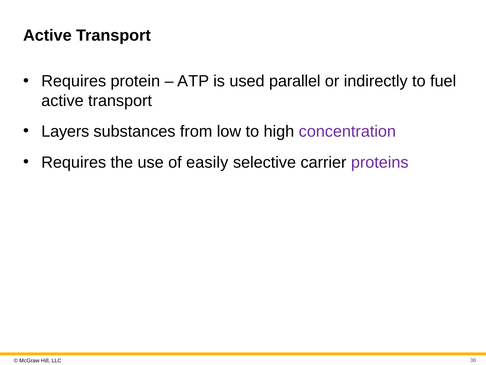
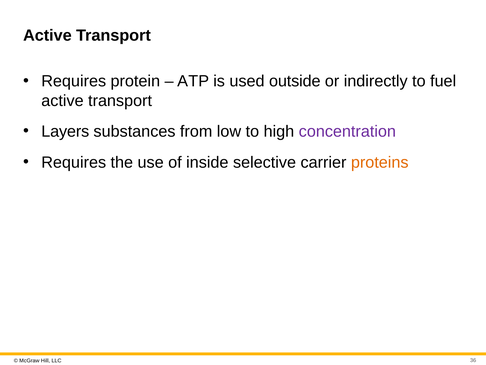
parallel: parallel -> outside (295, 81)
easily: easily -> inside (207, 162)
proteins colour: purple -> orange (380, 162)
